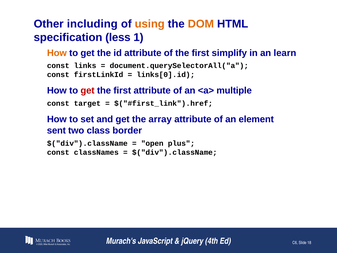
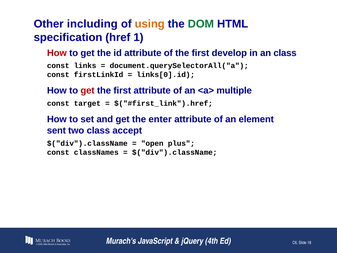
DOM colour: orange -> green (201, 24)
less: less -> href (118, 37)
How colour: orange -> red (57, 53)
simplify: simplify -> develop (229, 53)
an learn: learn -> class (285, 53)
array: array -> enter (160, 119)
border: border -> accept (127, 130)
